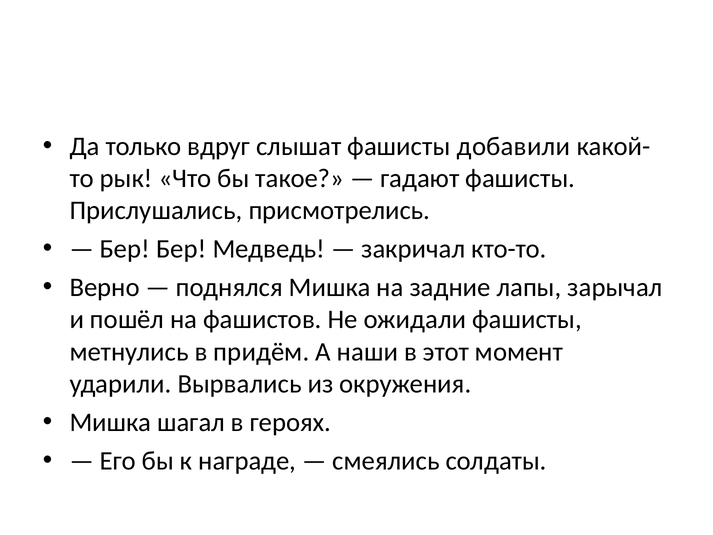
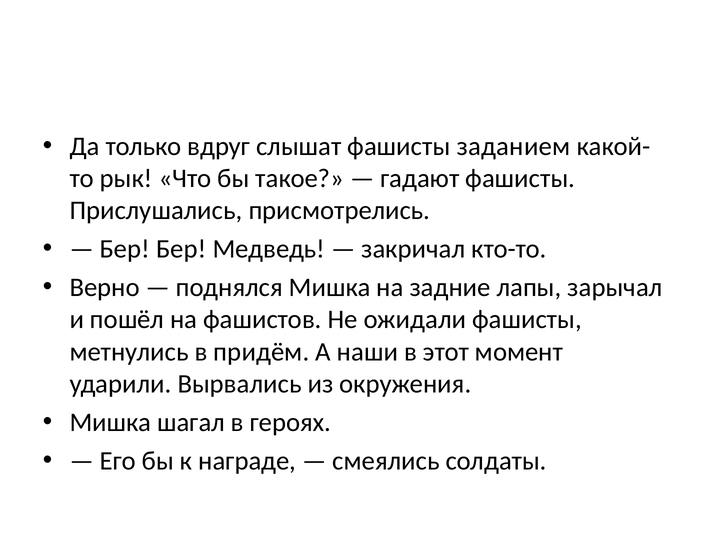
добавили: добавили -> заданием (513, 146)
